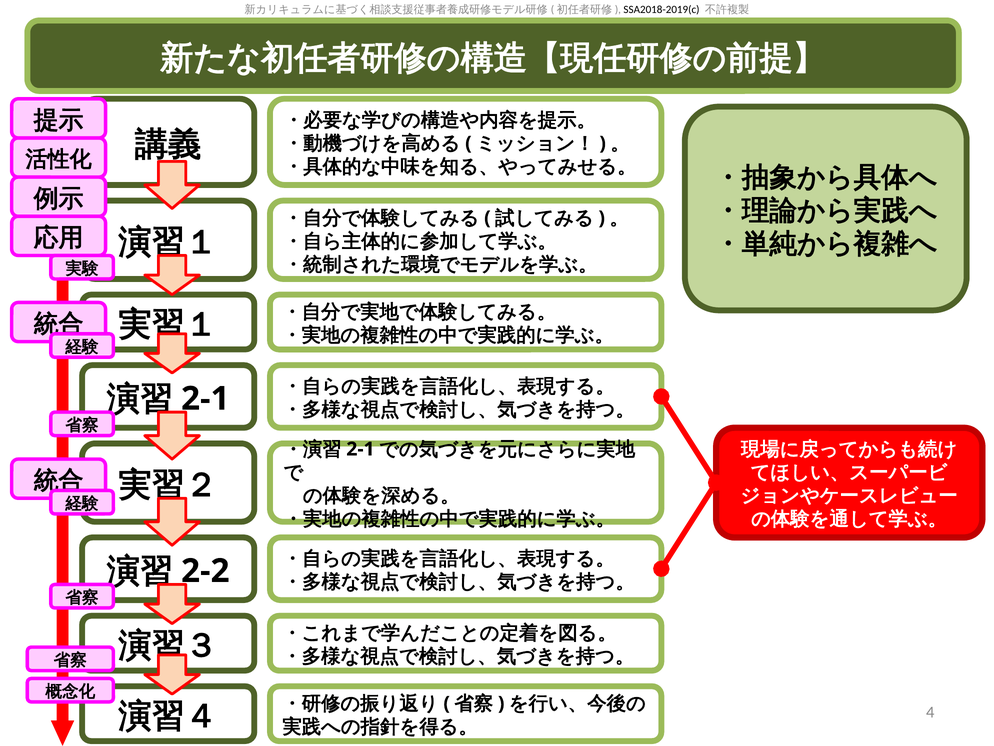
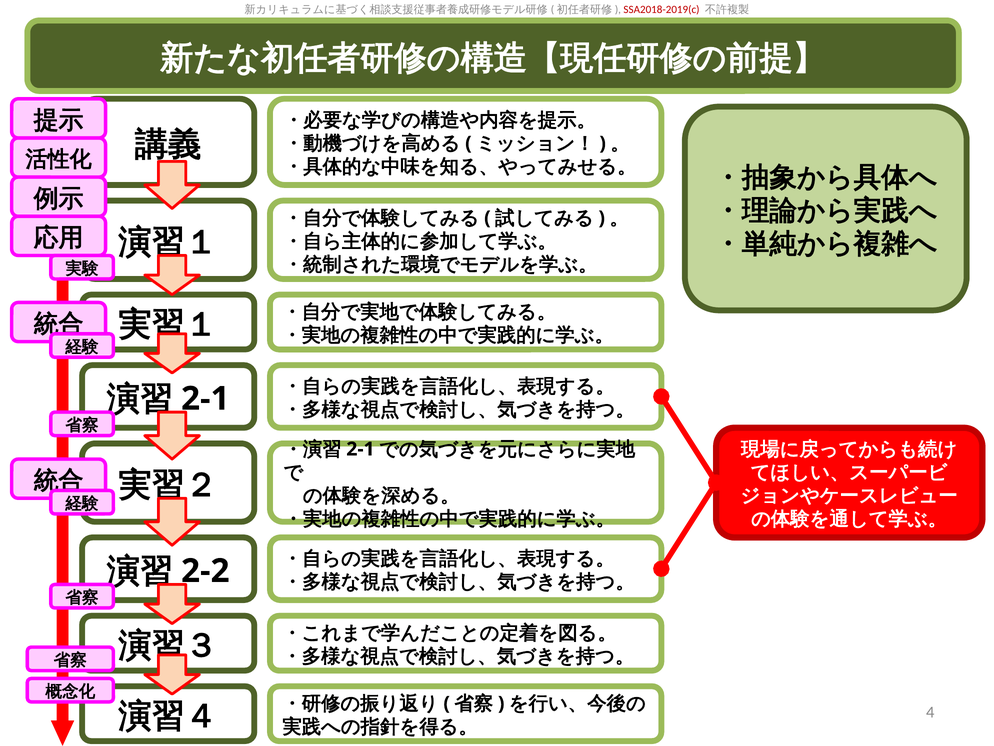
SSA2018-2019(c colour: black -> red (662, 10)
